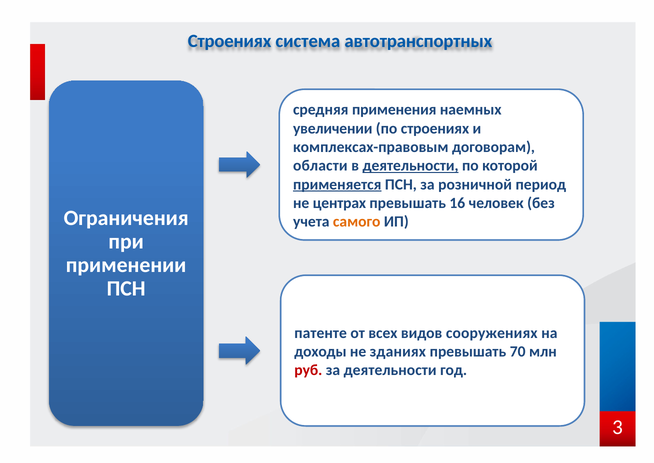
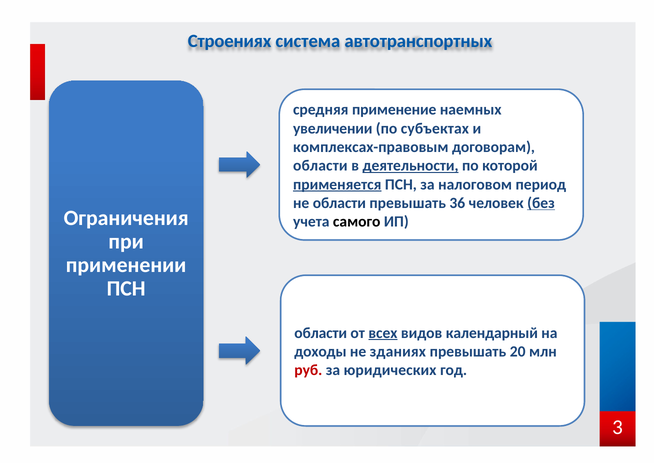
применения: применения -> применение (394, 110)
по строениях: строениях -> субъектах (435, 128)
розничной: розничной -> налоговом (475, 184)
не центрах: центрах -> области (339, 203)
16: 16 -> 36 (457, 203)
без underline: none -> present (541, 203)
самого colour: orange -> black (357, 221)
патенте: патенте -> области (321, 333)
всех underline: none -> present (383, 333)
сооружениях: сооружениях -> календарный (492, 333)
70: 70 -> 20 (518, 351)
за деятельности: деятельности -> юридических (390, 370)
